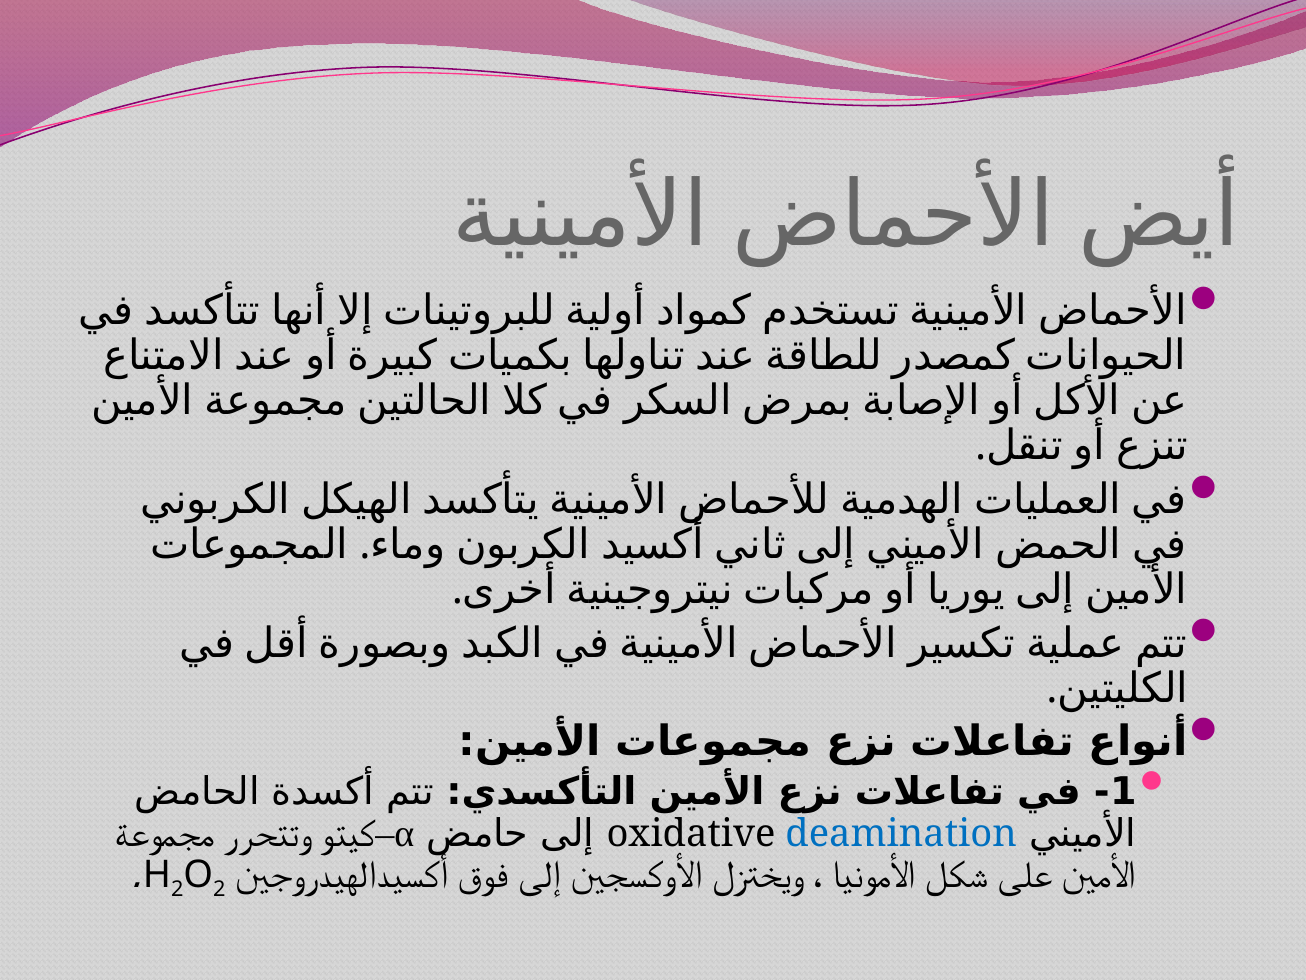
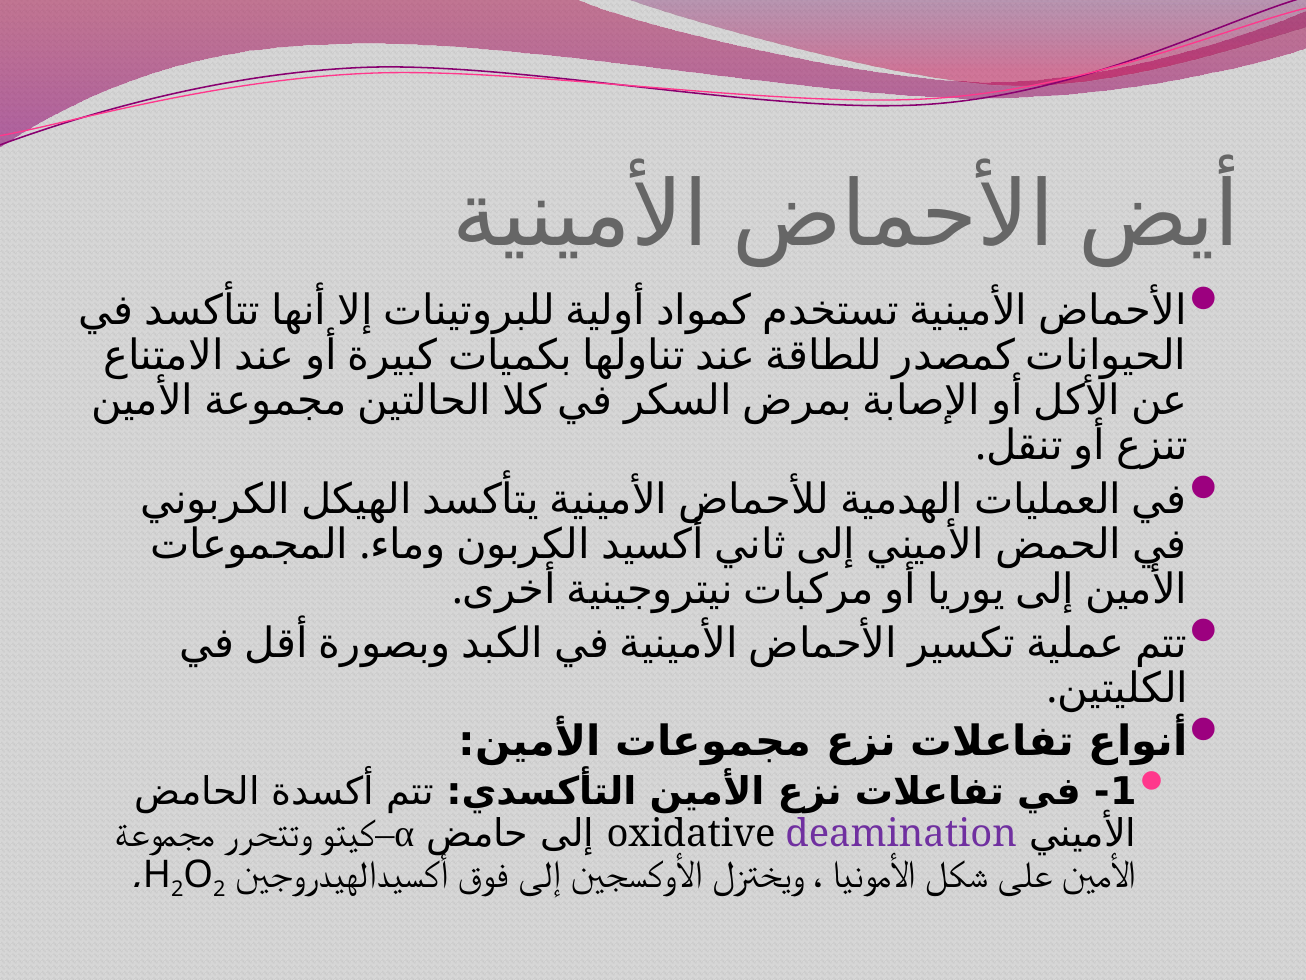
deamination colour: blue -> purple (901, 833)
